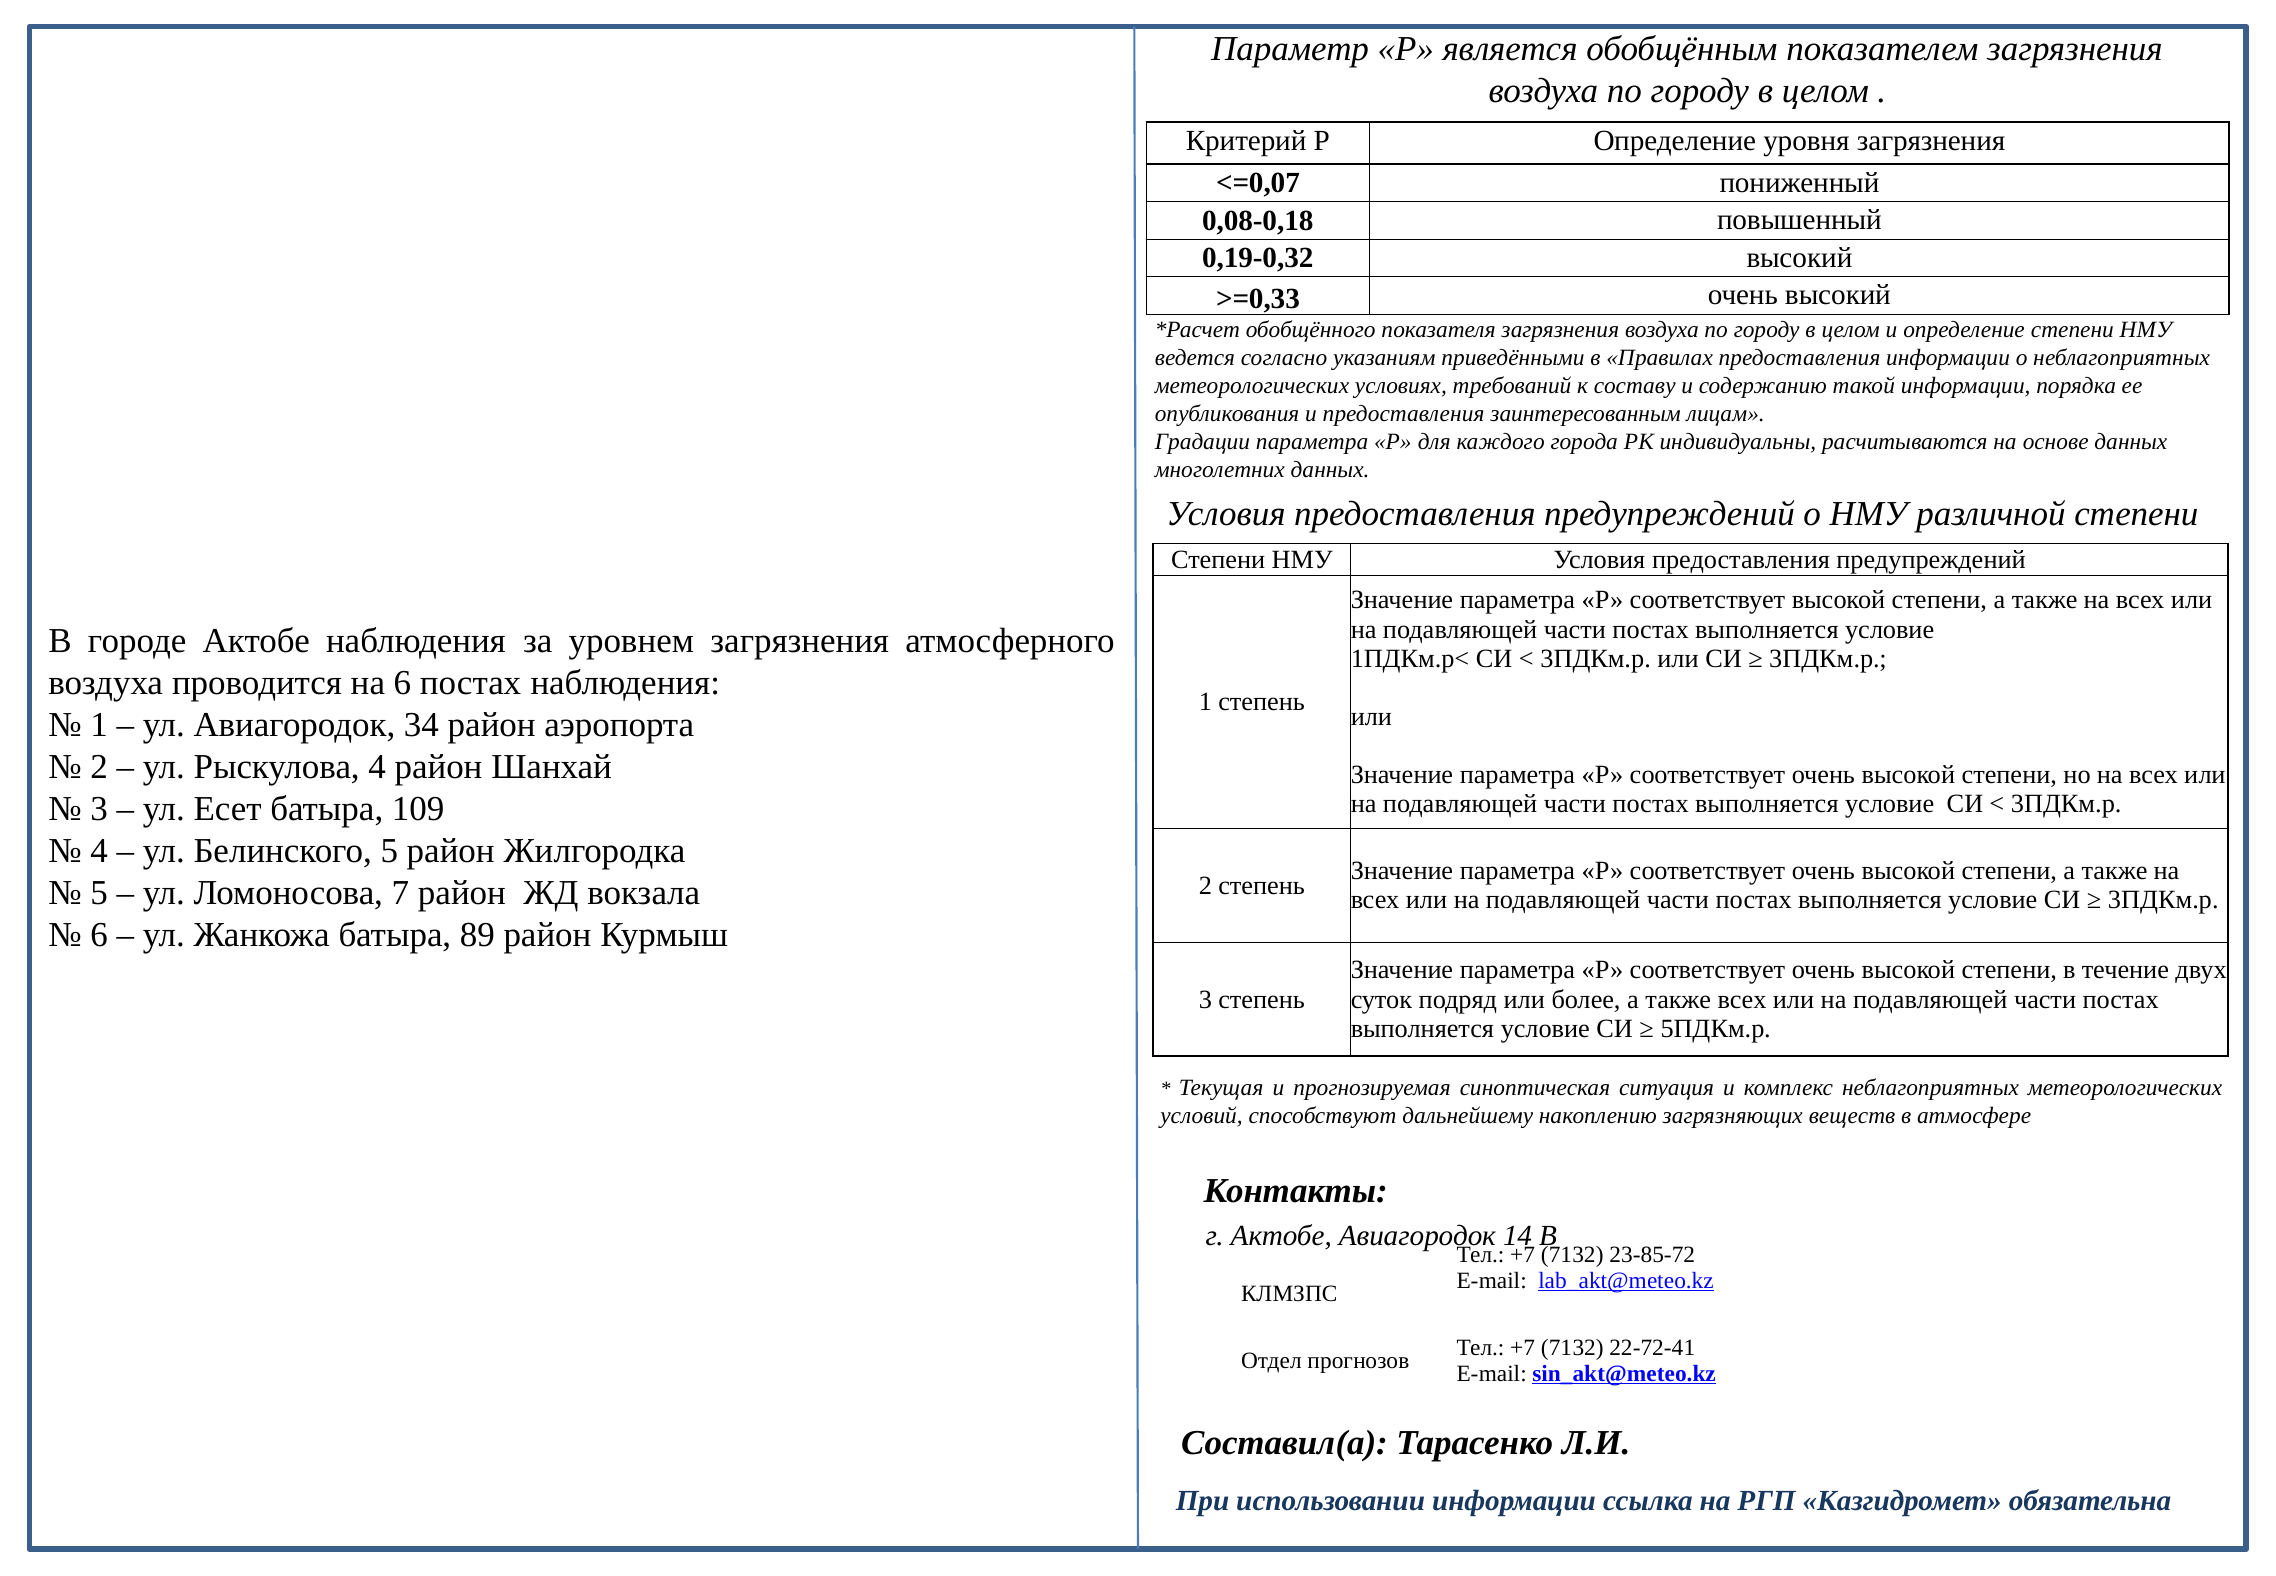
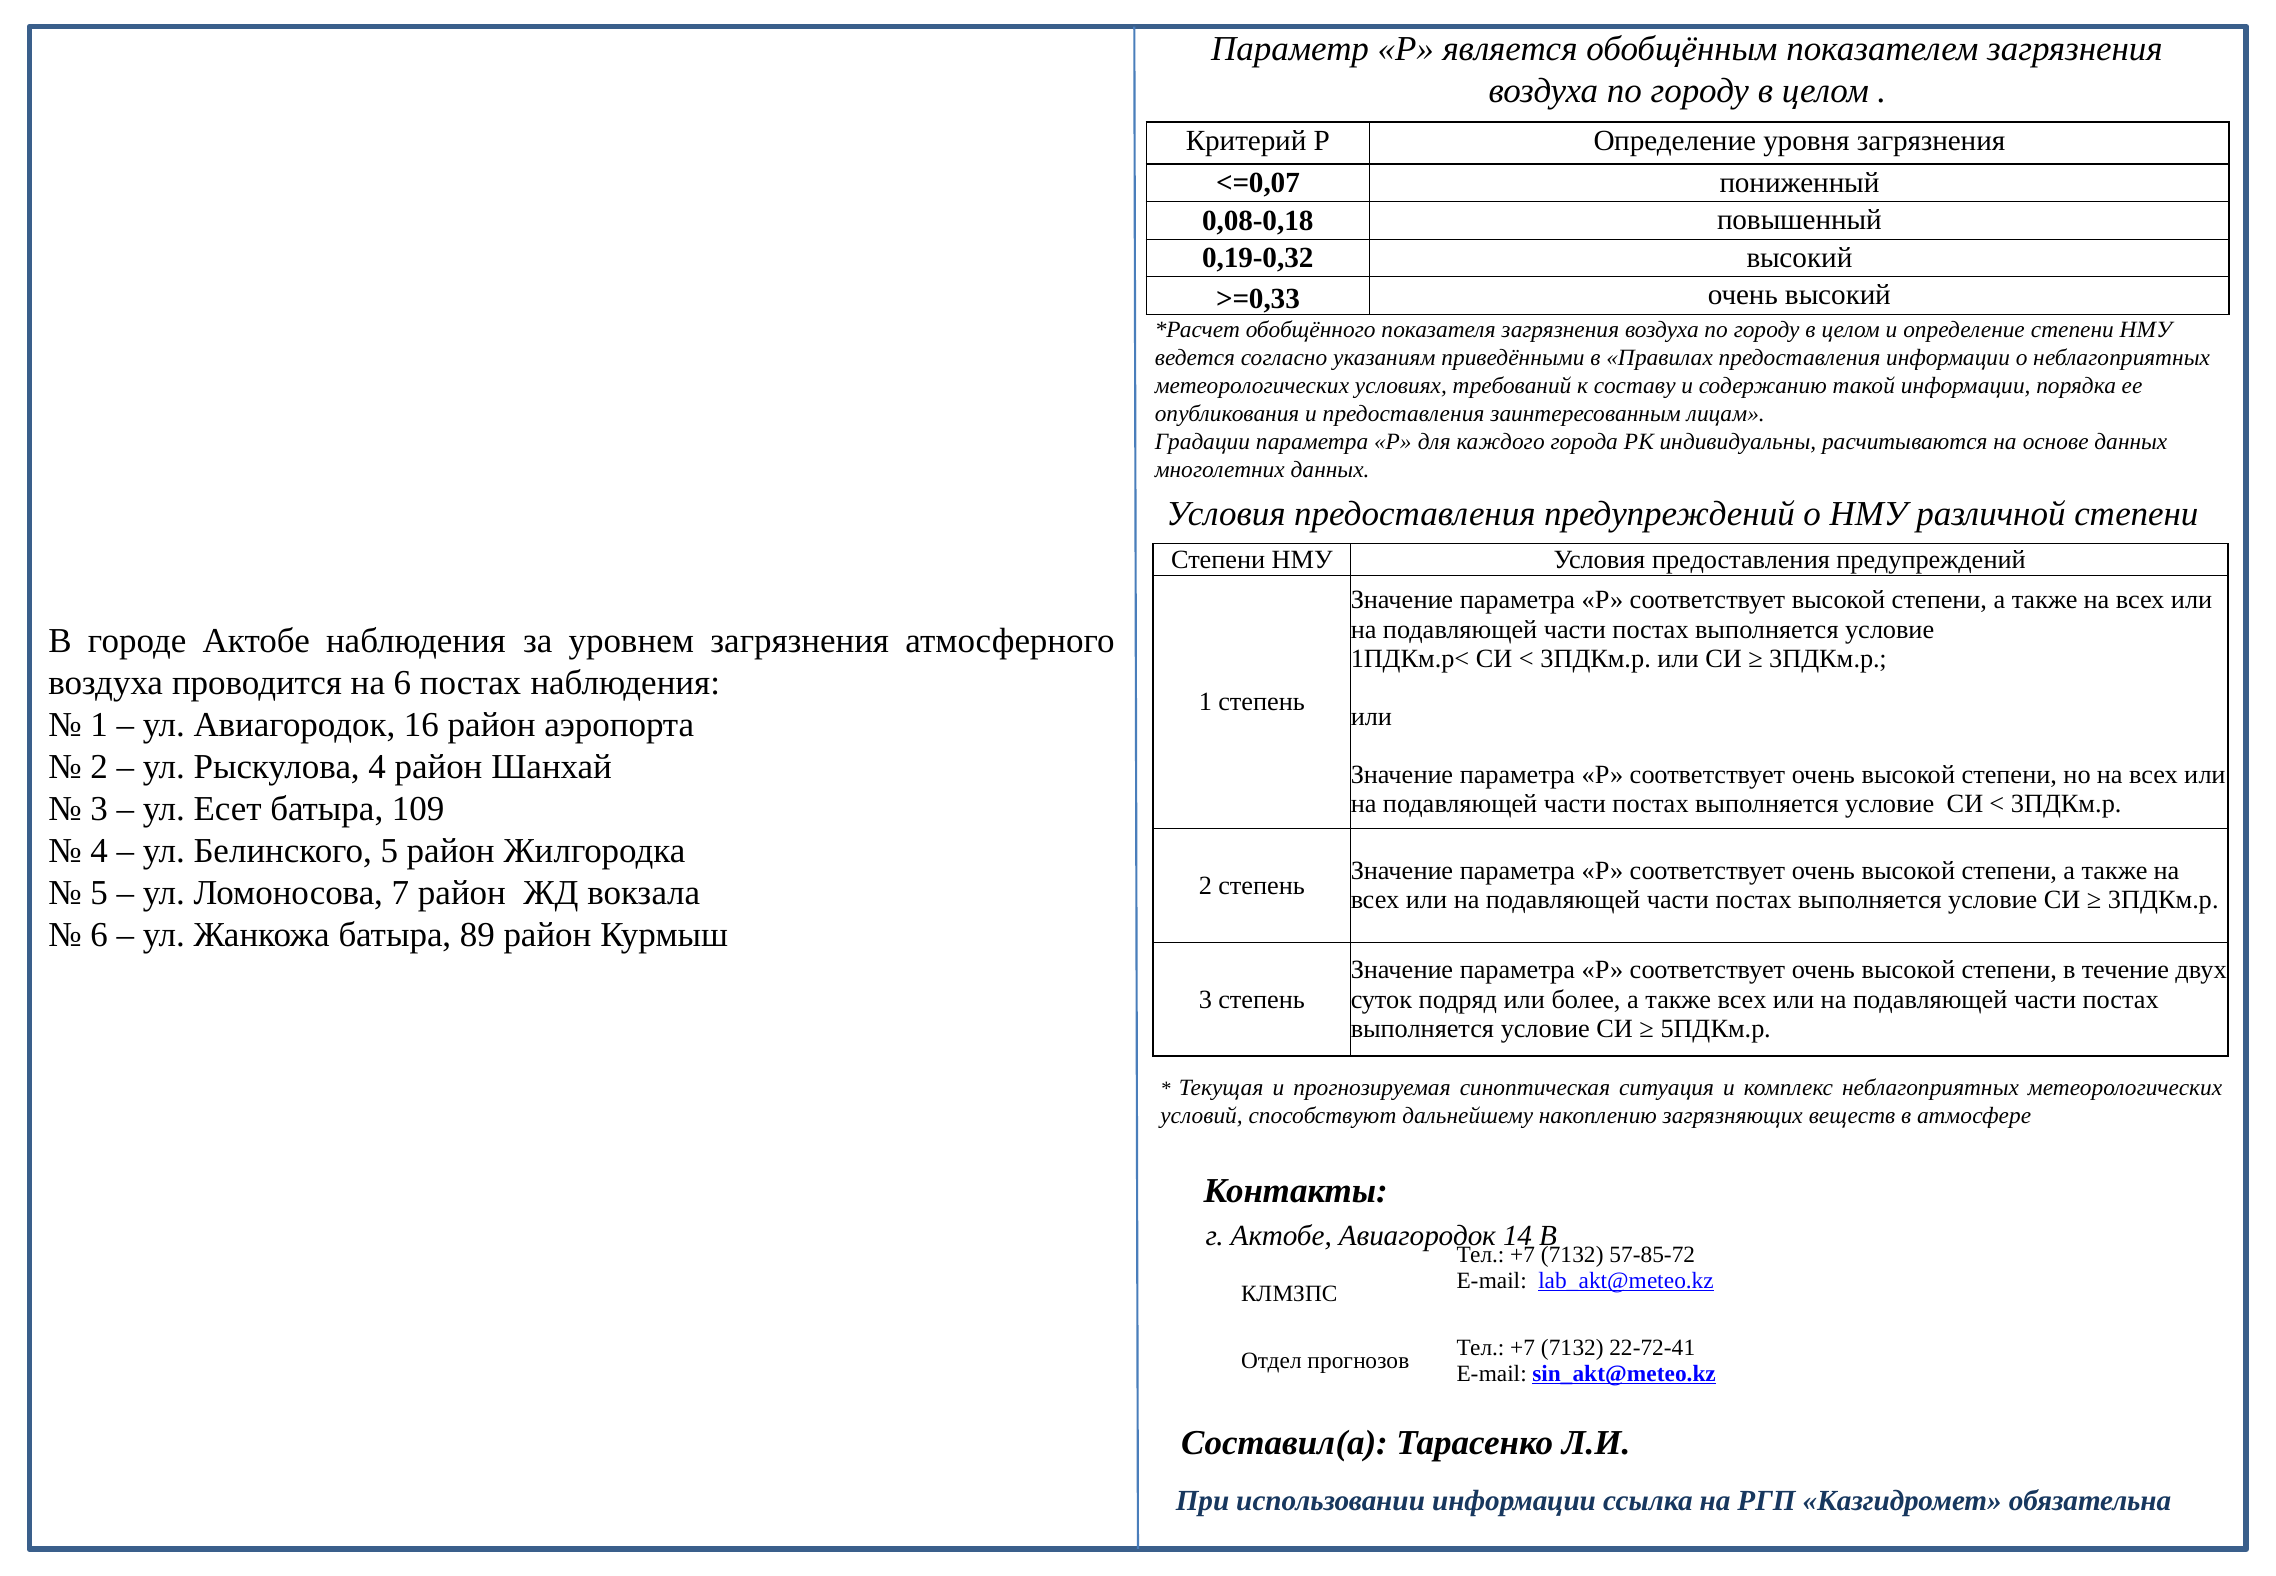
34: 34 -> 16 (421, 725)
23-85-72: 23-85-72 -> 57-85-72 (1652, 1254)
